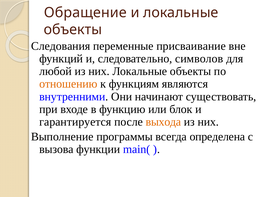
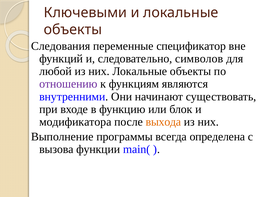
Обращение: Обращение -> Ключевыми (85, 13)
присваивание: присваивание -> спецификатор (191, 46)
отношению colour: orange -> purple (68, 84)
гарантируется: гарантируется -> модификатора (75, 121)
